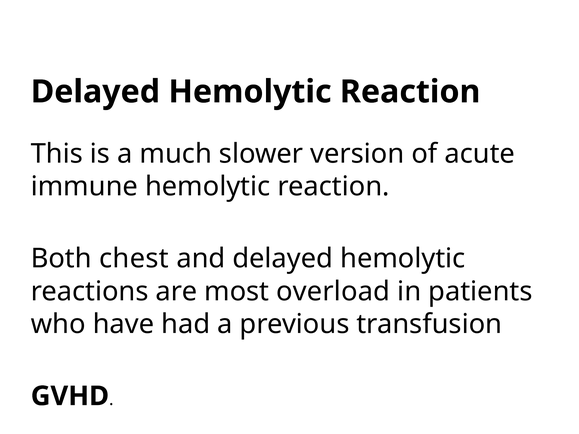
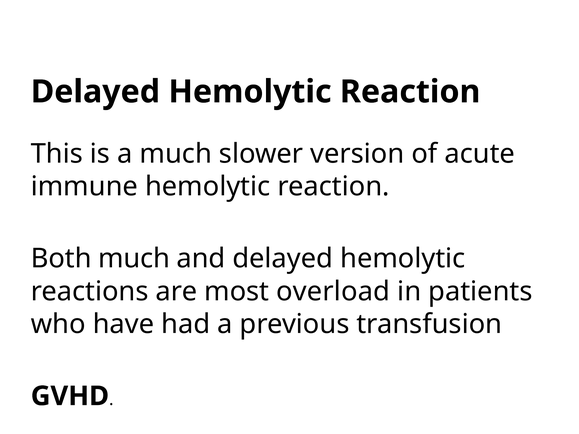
Both chest: chest -> much (134, 259)
